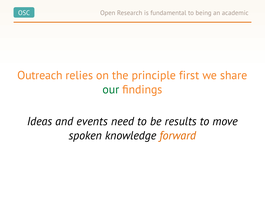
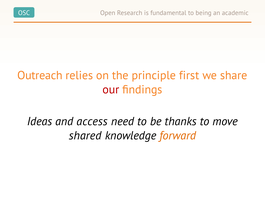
our colour: green -> red (111, 90)
events: events -> access (92, 121)
results: results -> thanks (181, 121)
spoken: spoken -> shared (85, 135)
